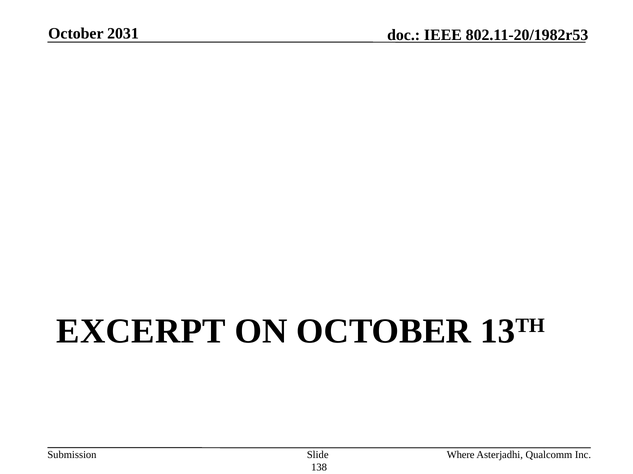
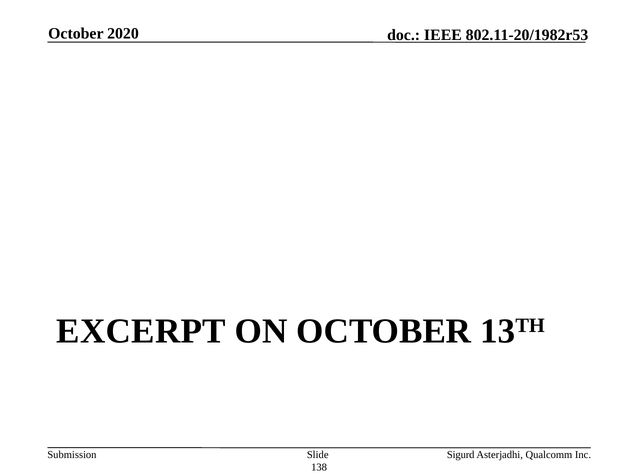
2031: 2031 -> 2020 (123, 34)
Where: Where -> Sigurd (461, 455)
